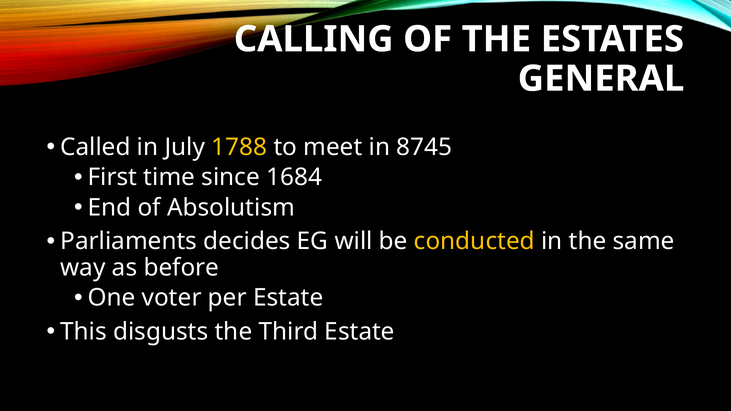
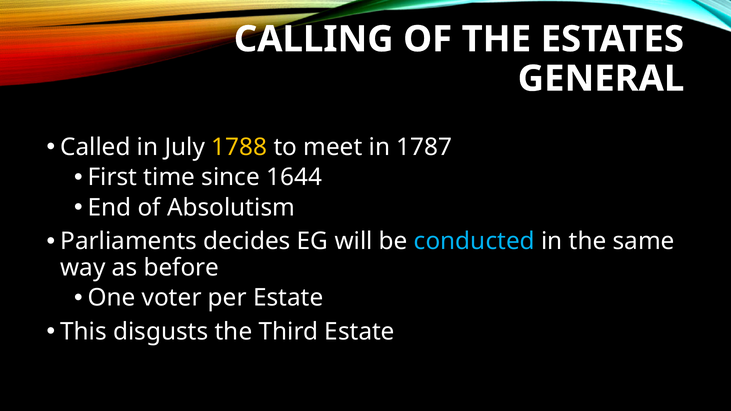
8745: 8745 -> 1787 (424, 147)
1684: 1684 -> 1644 (294, 177)
conducted colour: yellow -> light blue (474, 242)
